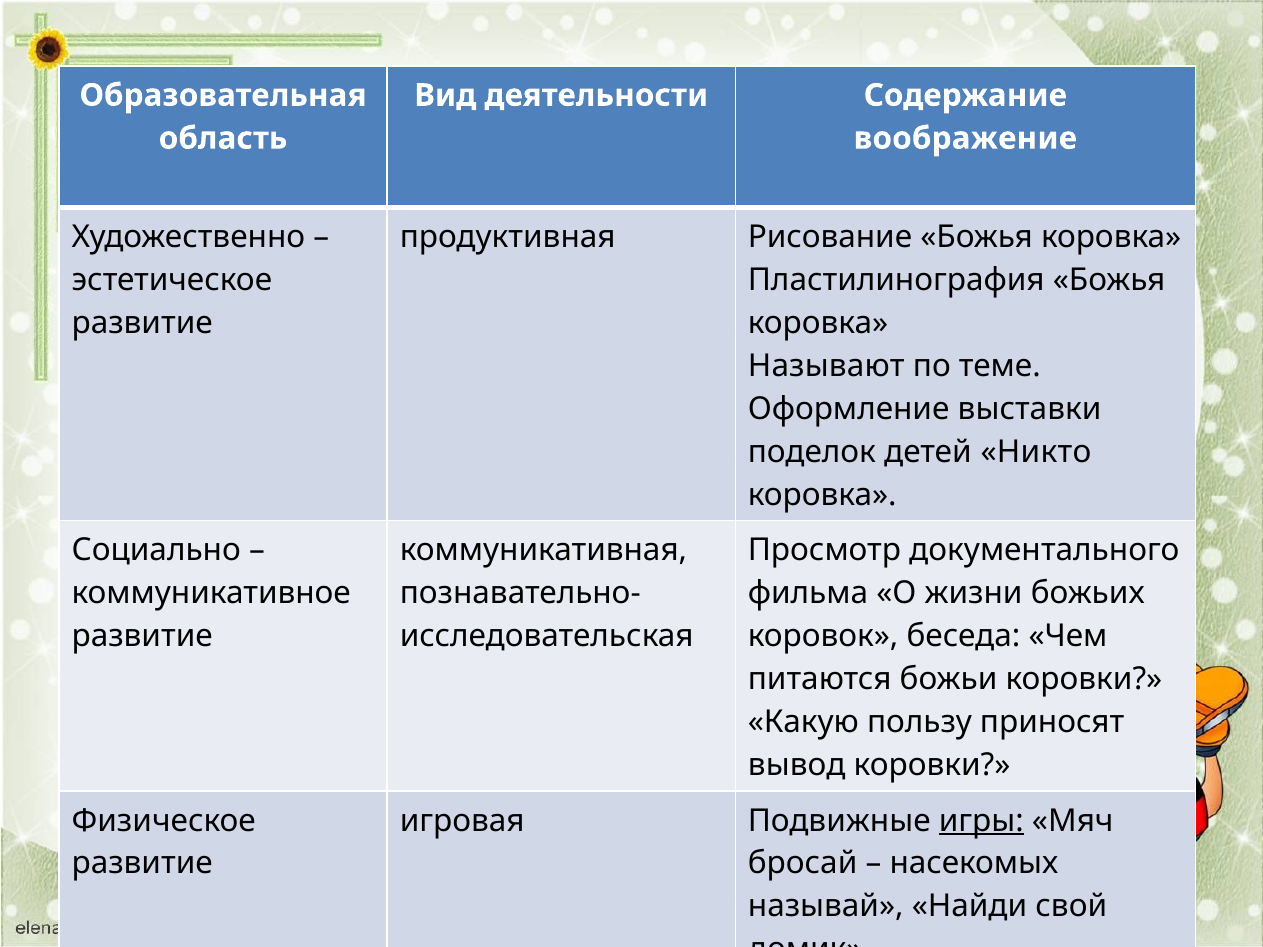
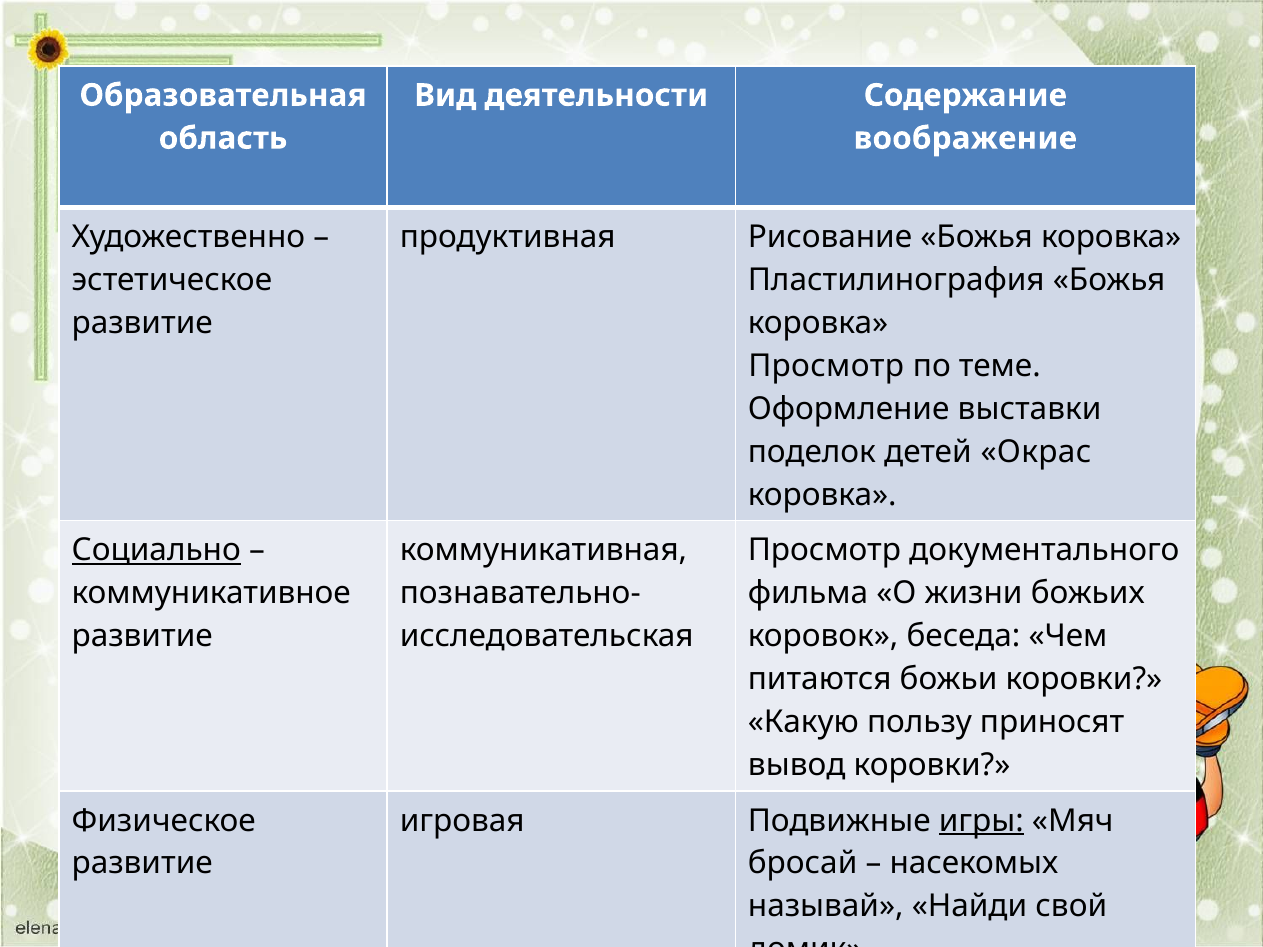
Называют: Называют -> Просмотр (826, 366)
Никто: Никто -> Окрас (1036, 452)
Социально underline: none -> present (156, 550)
